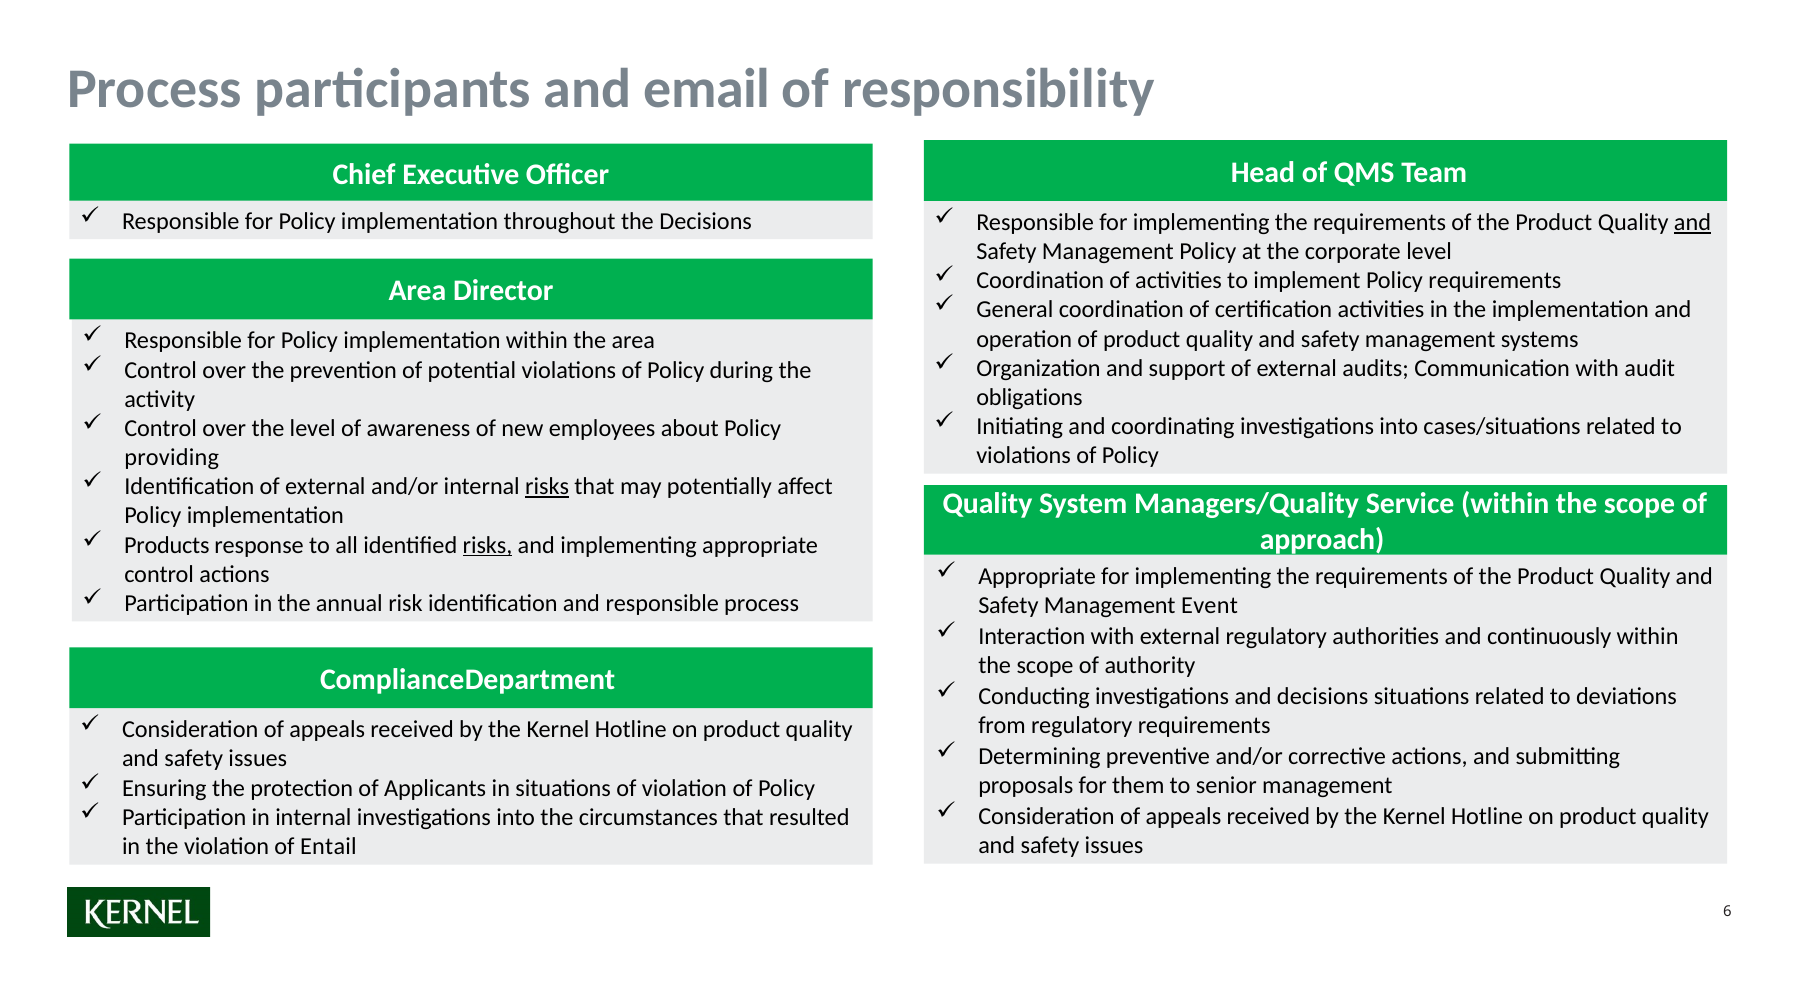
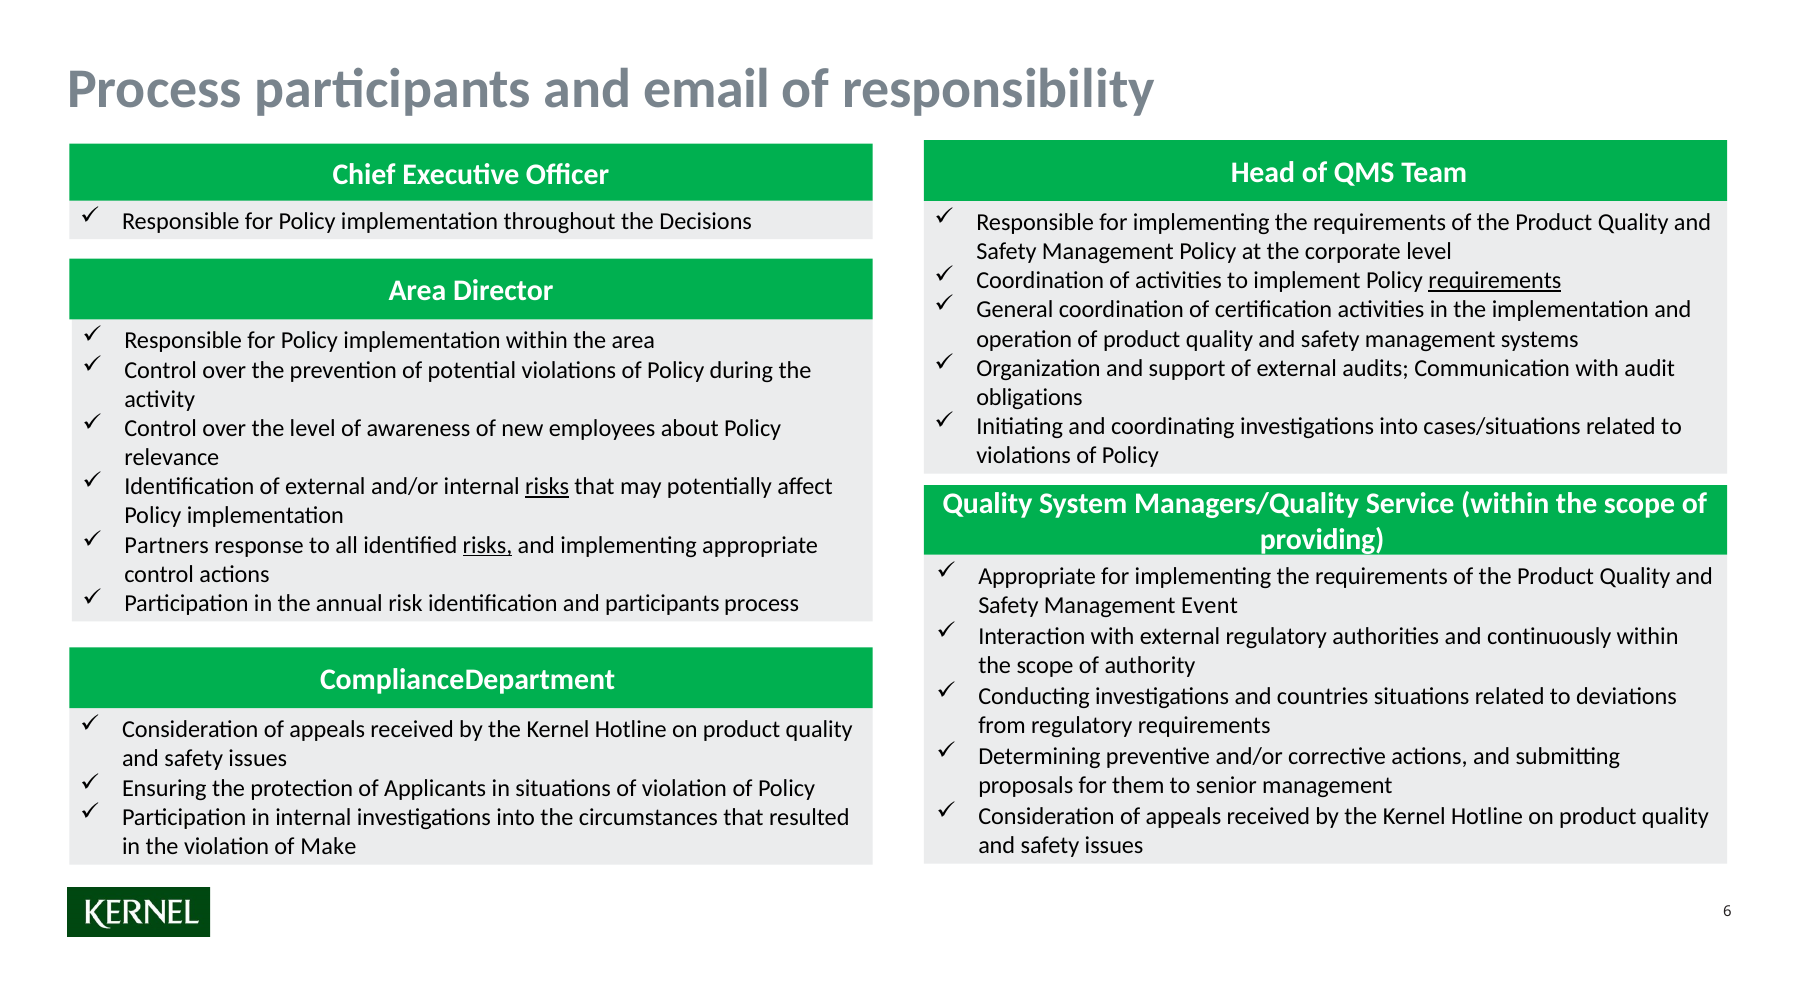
and underline: present -> none (1692, 222)
requirements underline: none -> present (1495, 281)
providing: providing -> relevance (172, 458)
approach: approach -> providing (1322, 540)
Products: Products -> Partners (167, 545)
and responsible: responsible -> participants (662, 603)
and decisions: decisions -> countries (1323, 696)
Entail: Entail -> Make (328, 846)
